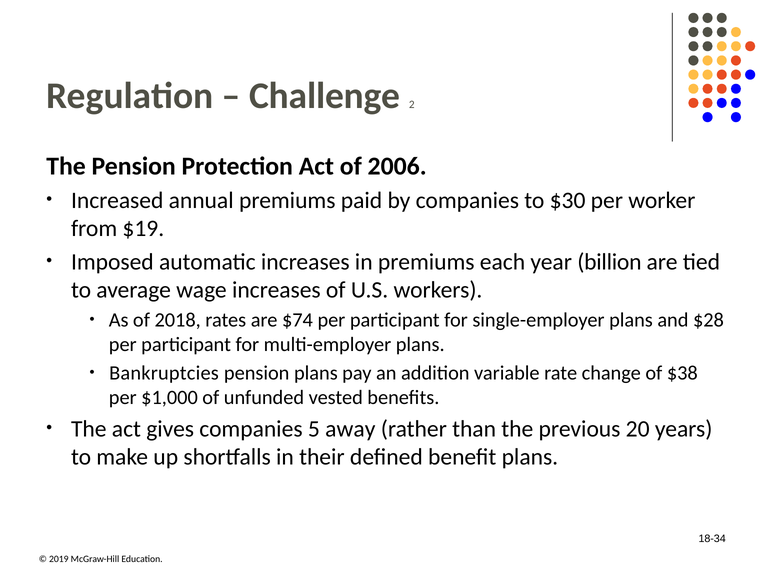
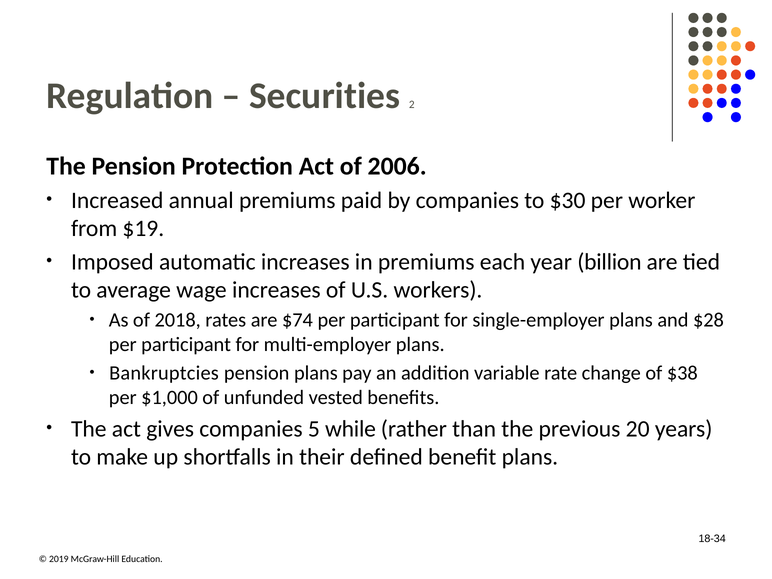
Challenge: Challenge -> Securities (325, 96)
away: away -> while (350, 429)
